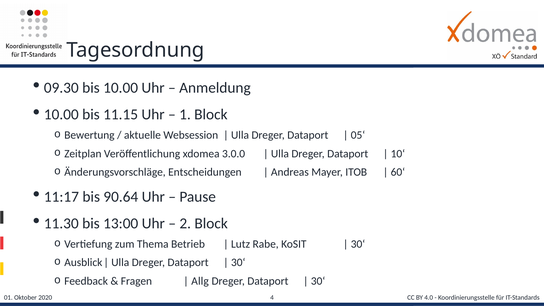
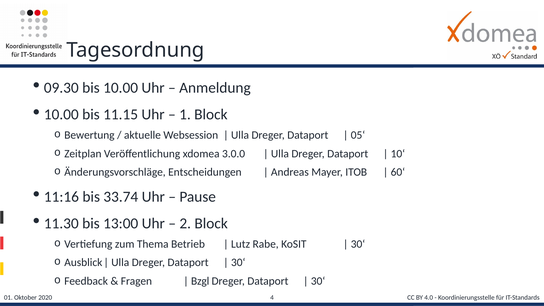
11:17: 11:17 -> 11:16 (61, 197)
90.64: 90.64 -> 33.74 (121, 197)
Allg: Allg -> Bzgl (200, 281)
